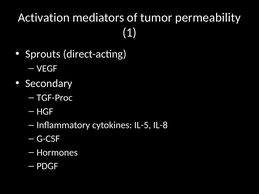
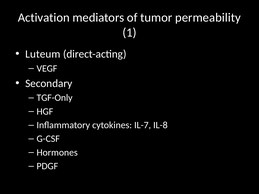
Sprouts: Sprouts -> Luteum (43, 54)
TGF-Proc: TGF-Proc -> TGF-Only (55, 98)
IL-5: IL-5 -> IL-7 (143, 125)
